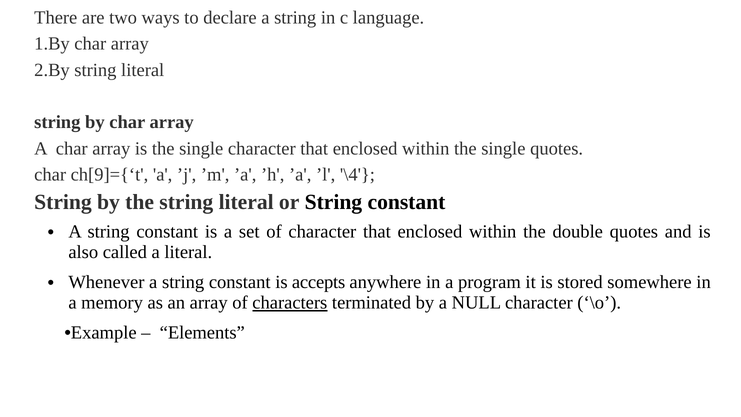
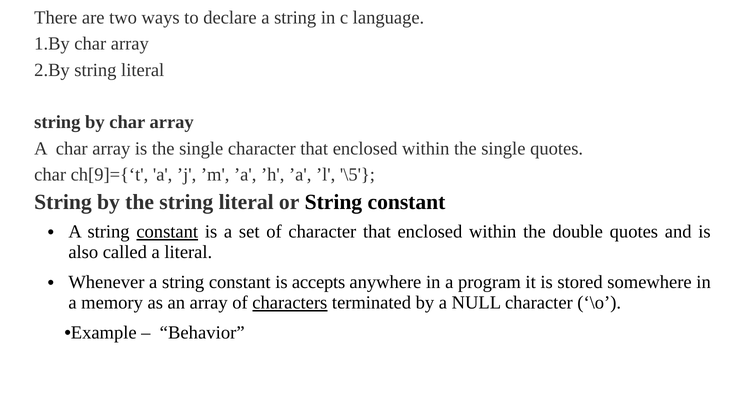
\4: \4 -> \5 (357, 175)
constant underline: none -> present (167, 232)
Elements: Elements -> Behavior (202, 333)
